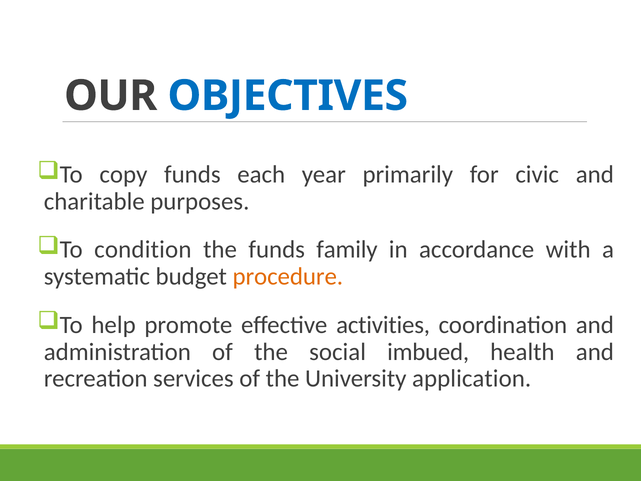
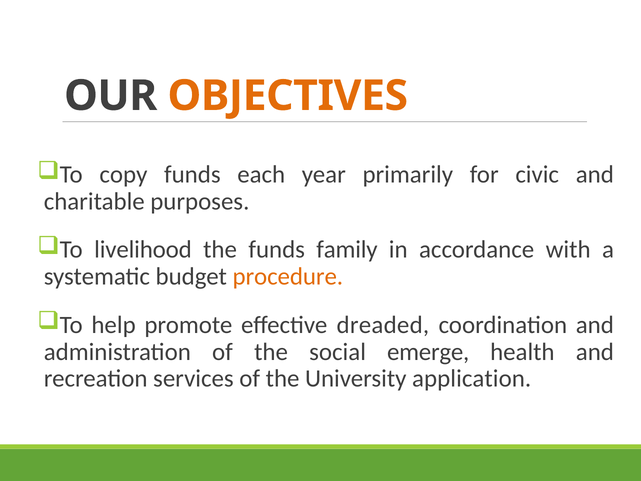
OBJECTIVES colour: blue -> orange (288, 96)
condition: condition -> livelihood (143, 250)
activities: activities -> dreaded (383, 325)
imbued: imbued -> emerge (428, 352)
